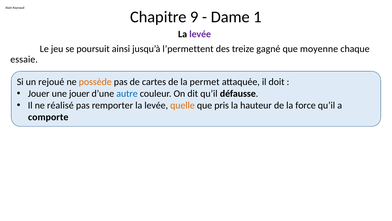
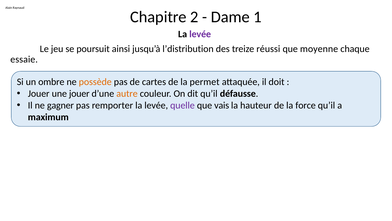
9: 9 -> 2 (194, 17)
l’permettent: l’permettent -> l’distribution (188, 49)
gagné: gagné -> réussi (268, 49)
rejoué: rejoué -> ombre (51, 82)
autre colour: blue -> orange (127, 93)
réalisé: réalisé -> gagner (60, 105)
quelle colour: orange -> purple (182, 105)
pris: pris -> vais (222, 105)
comporte: comporte -> maximum (48, 117)
